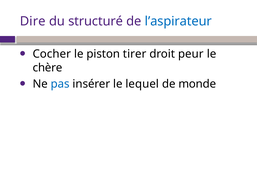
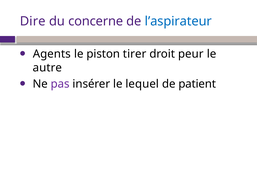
structuré: structuré -> concerne (96, 21)
Cocher: Cocher -> Agents (52, 54)
chère: chère -> autre (47, 68)
pas colour: blue -> purple (60, 84)
monde: monde -> patient (197, 84)
